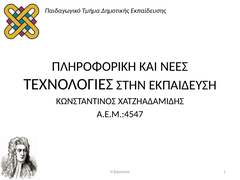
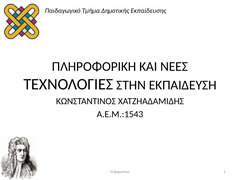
Α.Ε.Μ.:4547: Α.Ε.Μ.:4547 -> Α.Ε.Μ.:1543 (120, 114)
